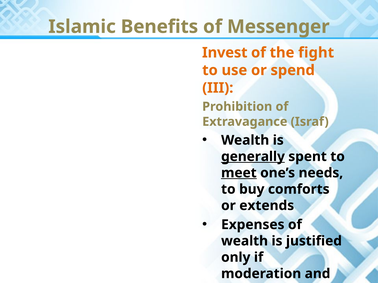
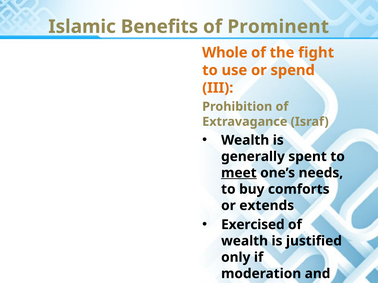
Messenger: Messenger -> Prominent (278, 27)
Invest: Invest -> Whole (225, 53)
generally underline: present -> none (253, 157)
Expenses: Expenses -> Exercised (253, 225)
